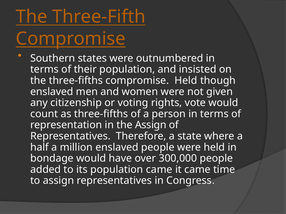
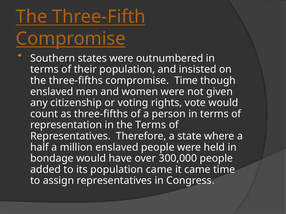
compromise Held: Held -> Time (186, 81)
the Assign: Assign -> Terms (151, 125)
